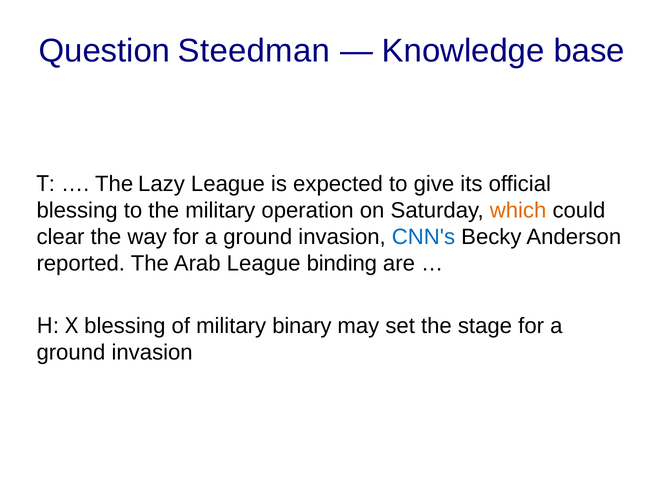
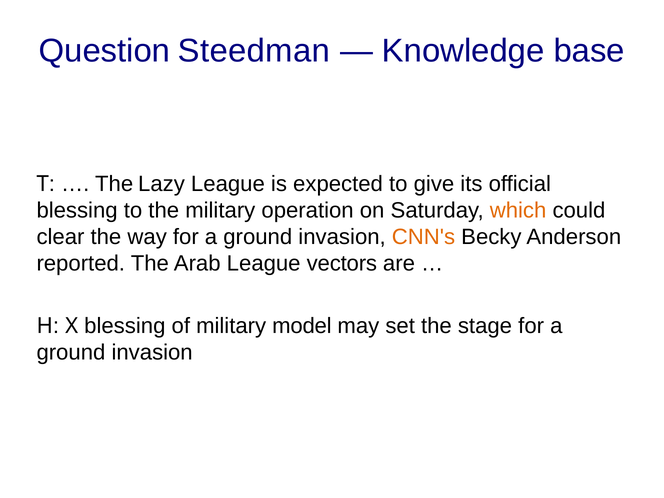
CNN's colour: blue -> orange (423, 237)
binding: binding -> vectors (342, 264)
binary: binary -> model (302, 326)
